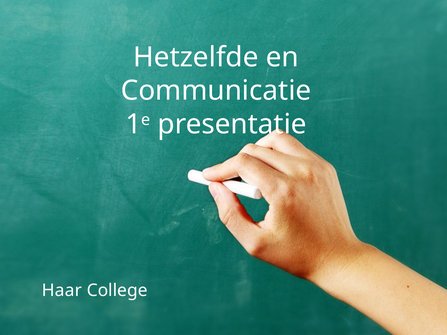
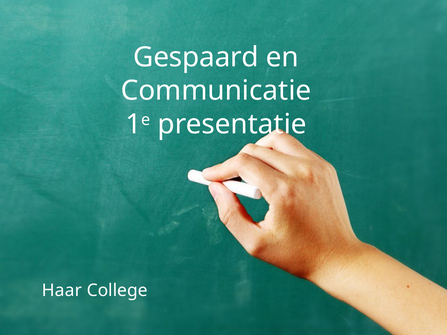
Hetzelfde: Hetzelfde -> Gespaard (196, 57)
